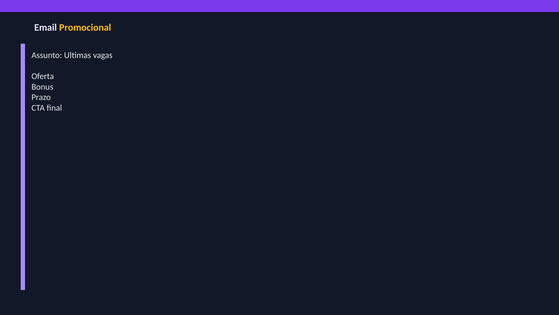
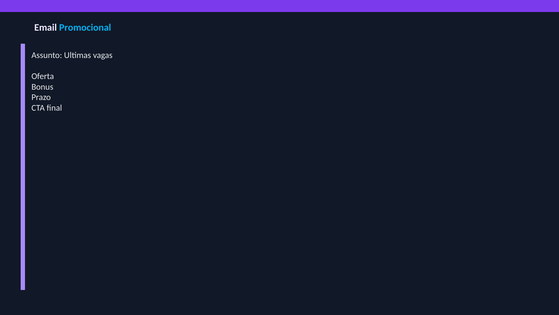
Promocional colour: yellow -> light blue (85, 28)
